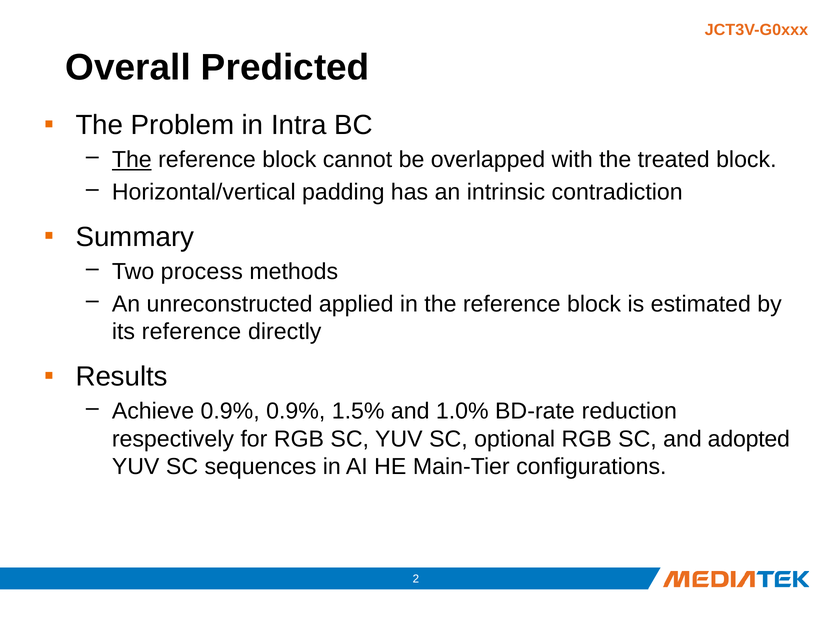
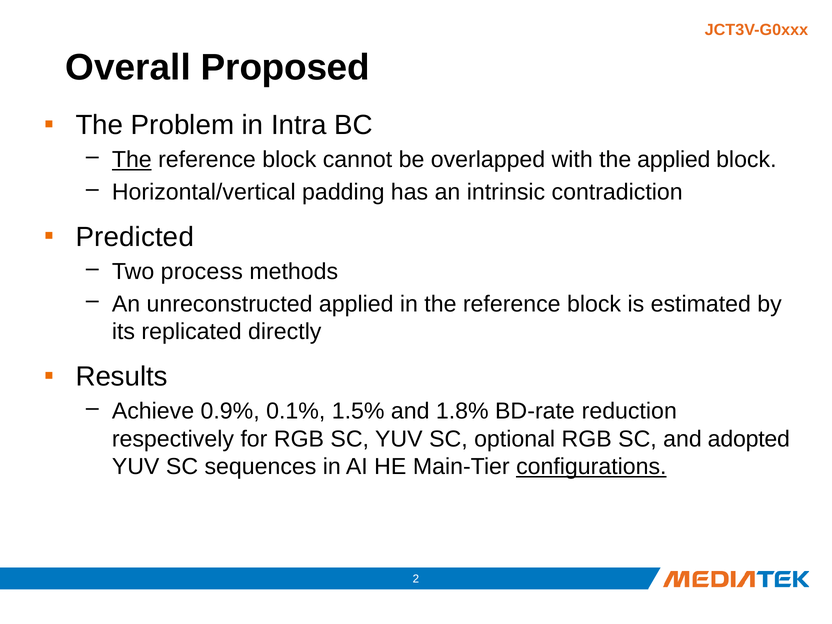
Predicted: Predicted -> Proposed (285, 67)
the treated: treated -> applied (674, 160)
Summary: Summary -> Predicted (135, 237)
its reference: reference -> replicated (192, 332)
0.9% 0.9%: 0.9% -> 0.1% (296, 411)
1.0%: 1.0% -> 1.8% (462, 411)
configurations underline: none -> present (591, 467)
